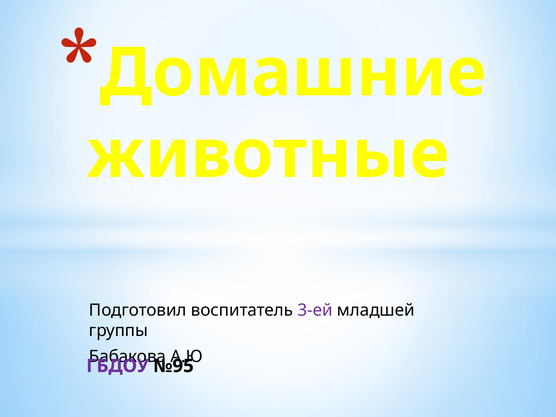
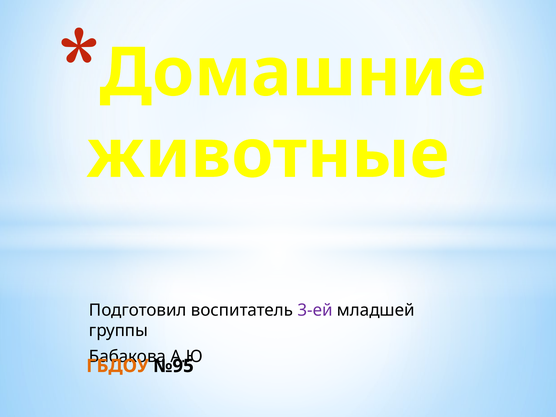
ГБДОУ colour: purple -> orange (117, 366)
